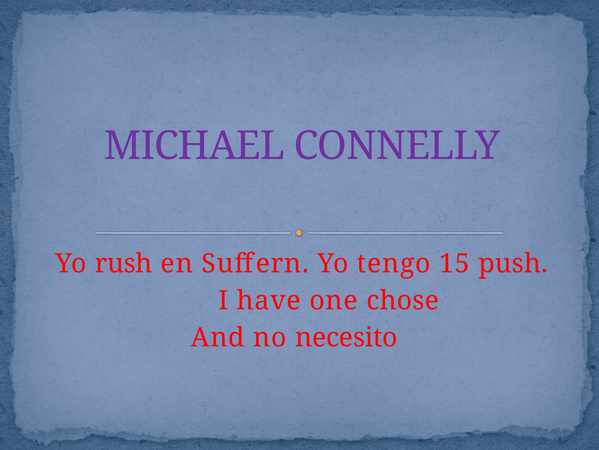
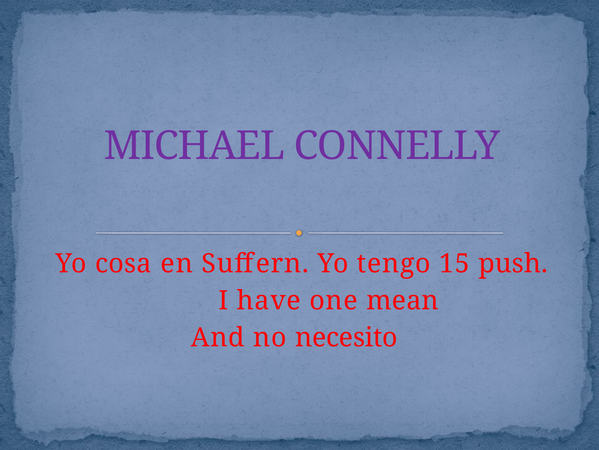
rush: rush -> cosa (123, 263)
chose: chose -> mean (403, 300)
